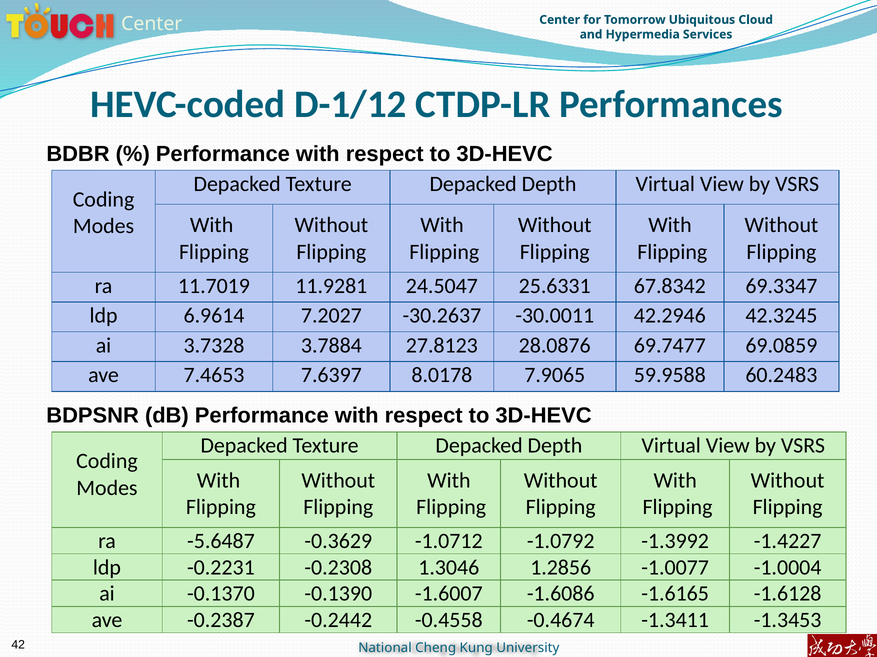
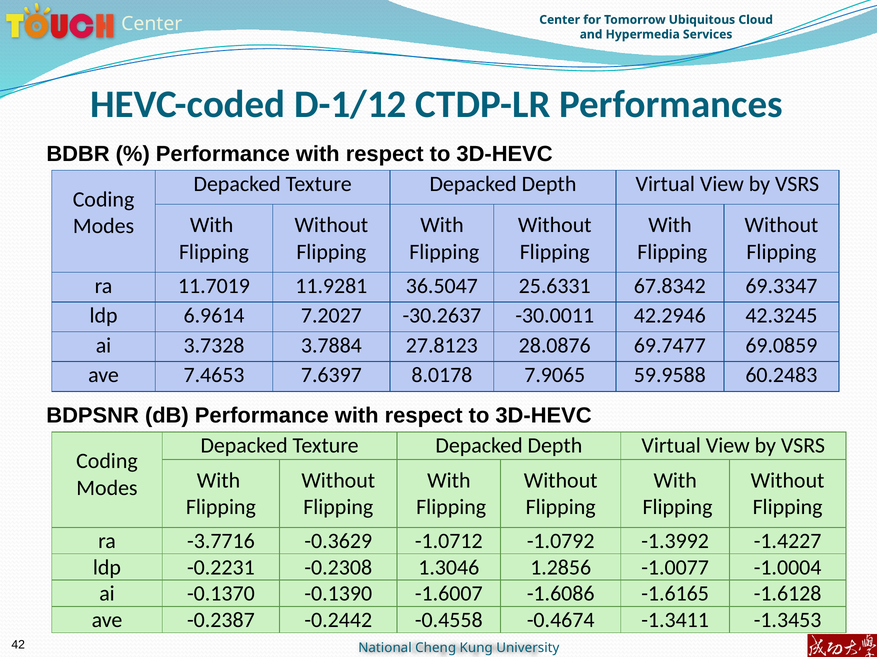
24.5047: 24.5047 -> 36.5047 (442, 286)
-5.6487: -5.6487 -> -3.7716 (221, 542)
